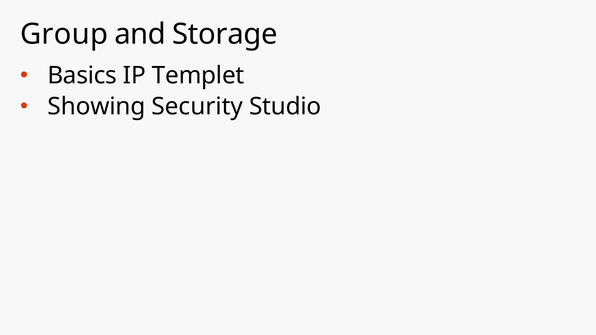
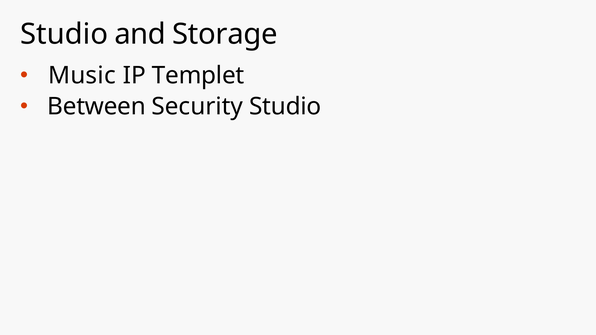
Group: Group -> Studio (64, 34)
Basics: Basics -> Music (82, 76)
Showing: Showing -> Between (97, 107)
